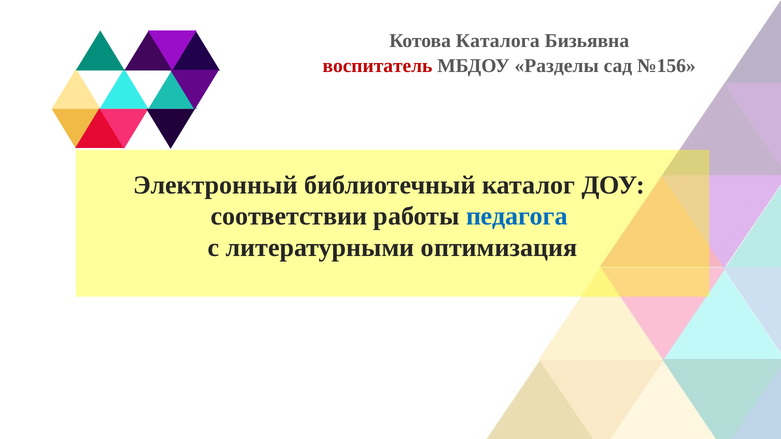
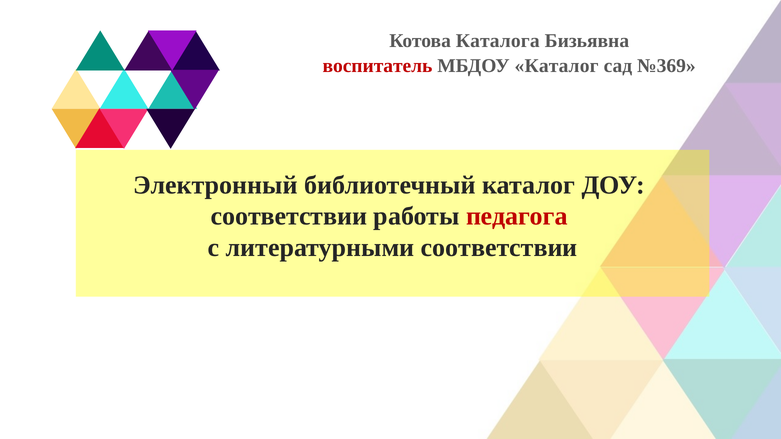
МБДОУ Разделы: Разделы -> Каталог (557, 66)
№156: №156 -> №369 (666, 66)
педагога colour: blue -> red (517, 216)
литературными оптимизация: оптимизация -> соответствии (499, 248)
